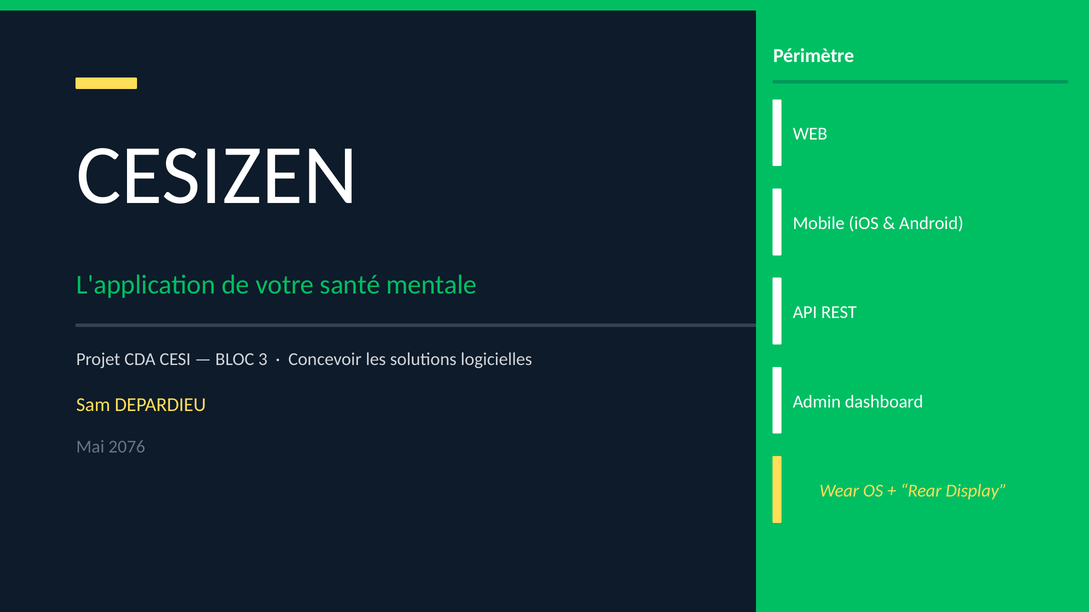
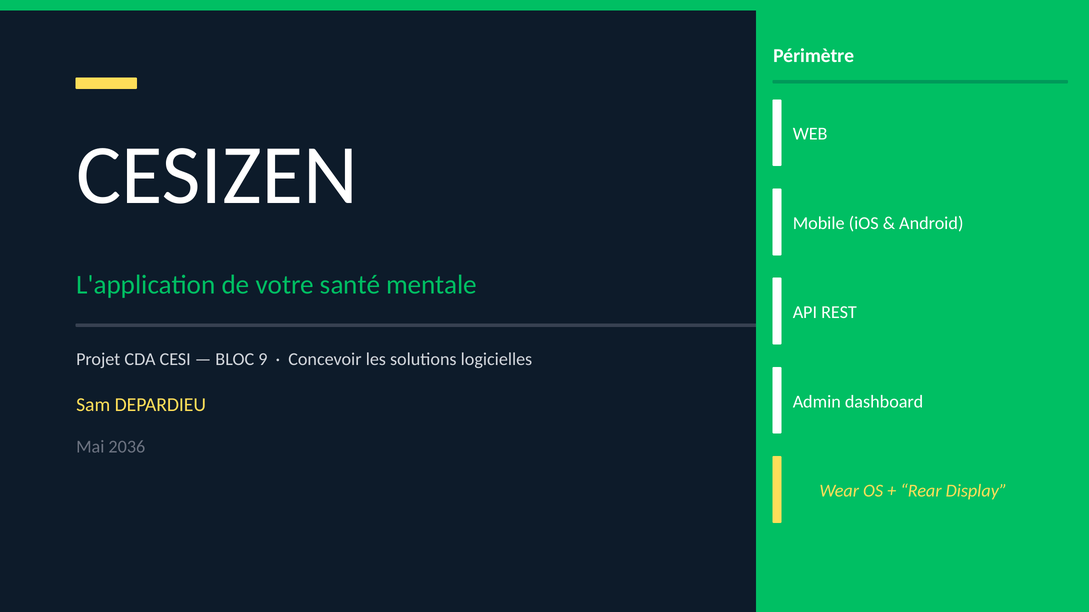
3: 3 -> 9 (263, 360)
2076: 2076 -> 2036 (127, 447)
